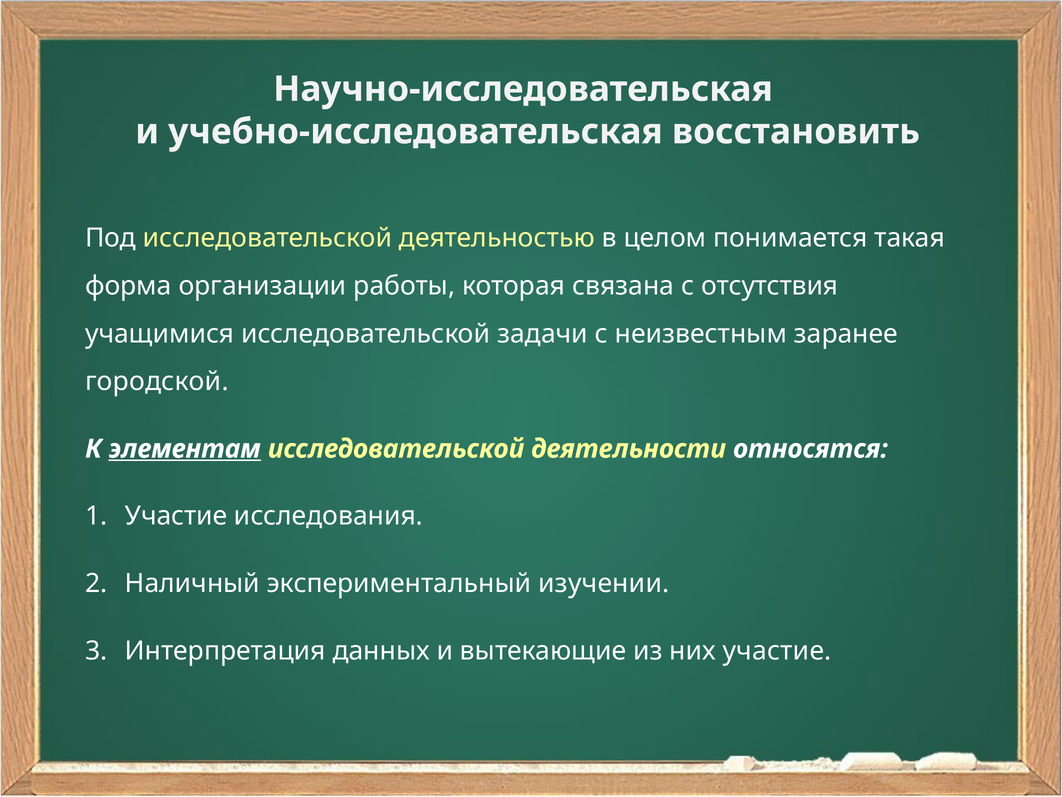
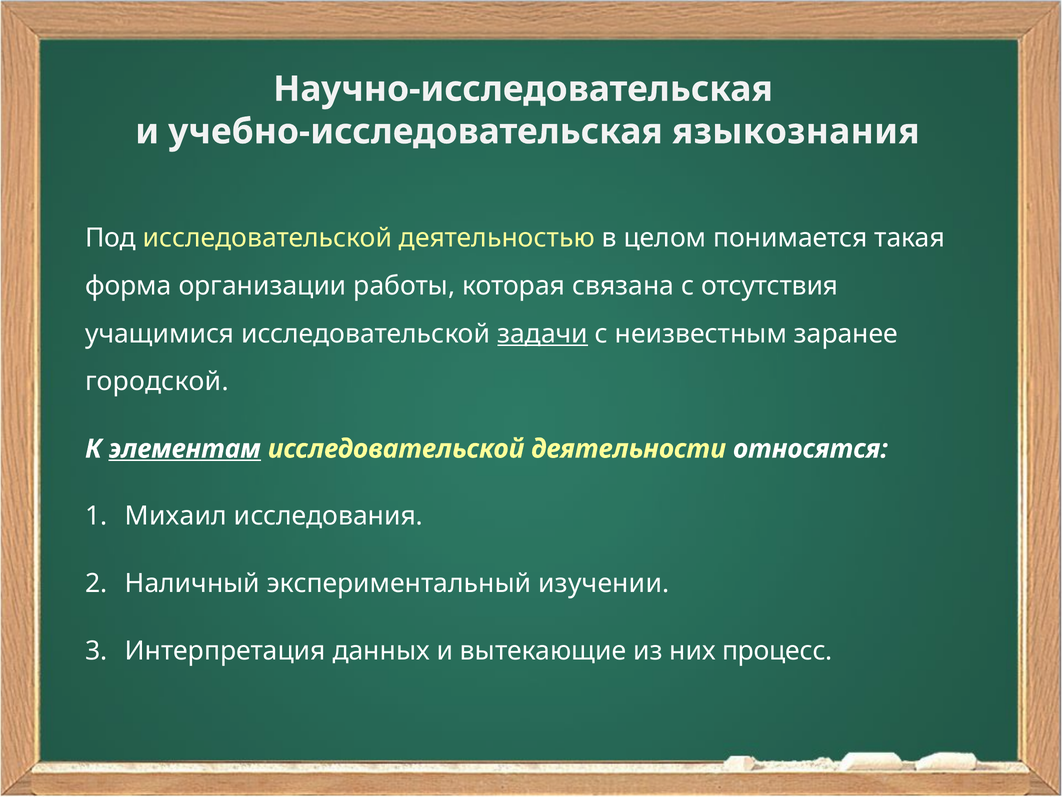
восстановить: восстановить -> языкознания (796, 132)
задачи underline: none -> present (543, 334)
Участие: Участие -> Михаил (176, 516)
них участие: участие -> процесс (777, 650)
